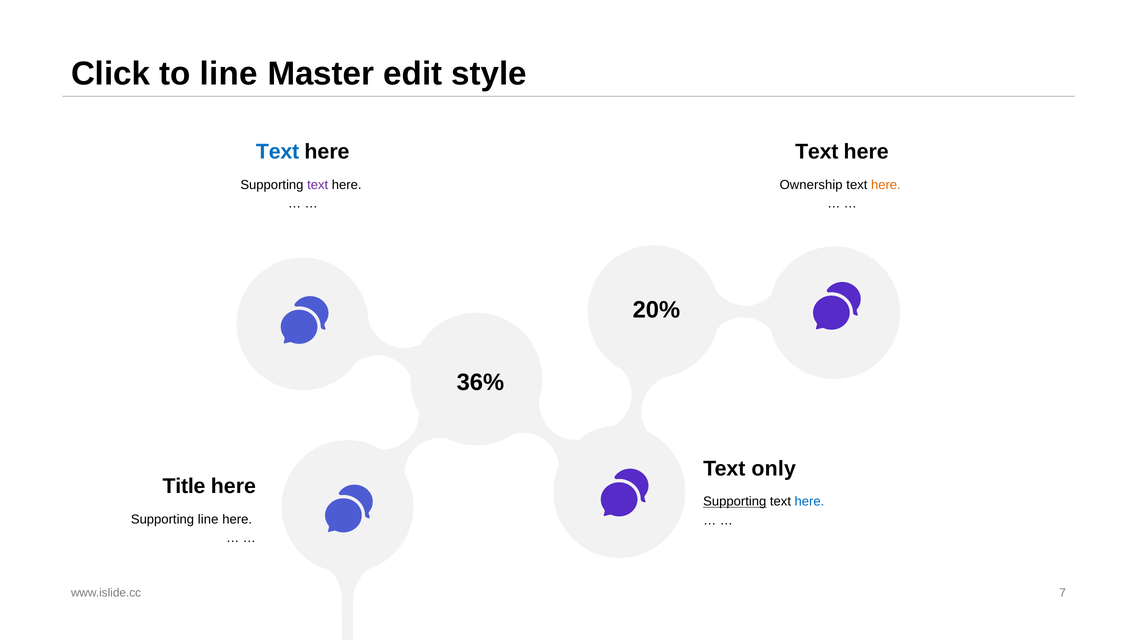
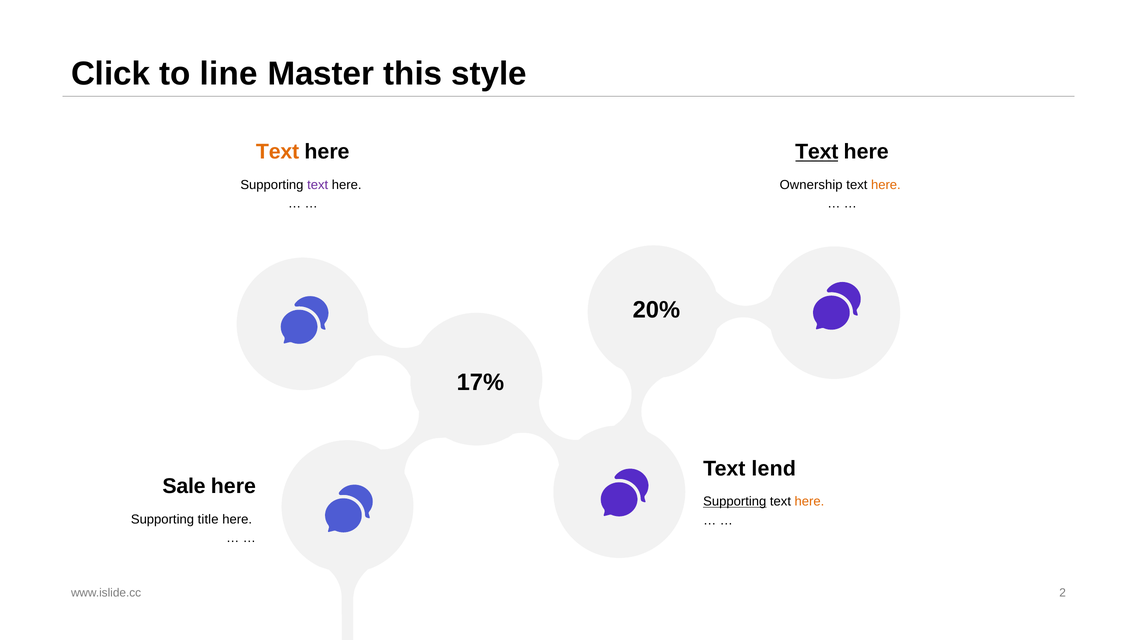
edit: edit -> this (413, 74)
Text colour: blue -> orange (278, 152)
Text underline: none -> present (817, 152)
36%: 36% -> 17% (480, 382)
only: only -> lend (774, 468)
Title: Title -> Sale (184, 486)
here colour: blue -> orange (809, 501)
Supporting line: line -> title (208, 519)
7: 7 -> 2 (1063, 592)
